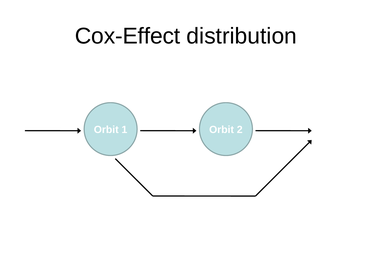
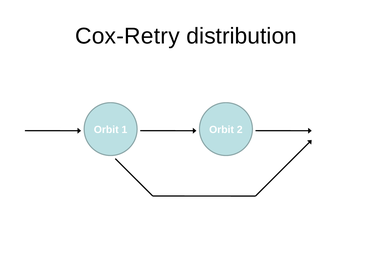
Cox-Effect: Cox-Effect -> Cox-Retry (127, 36)
